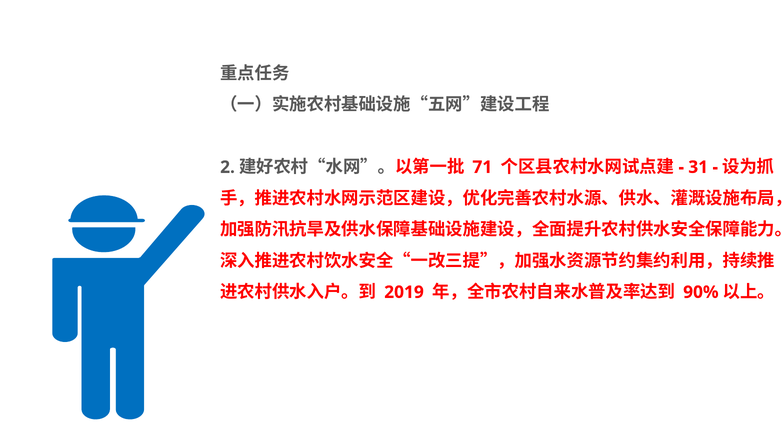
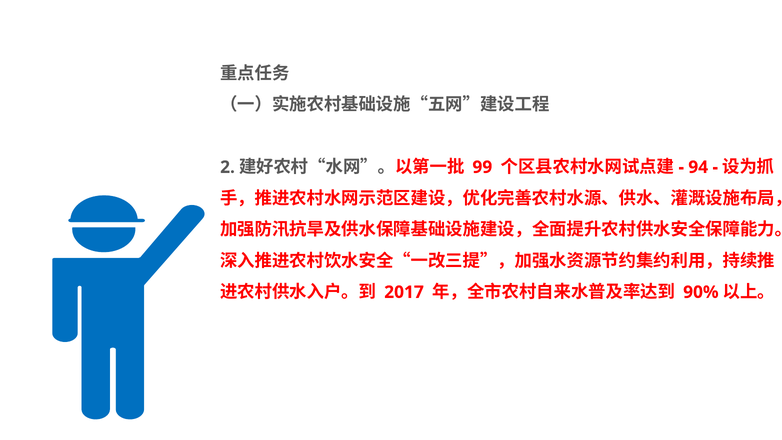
71: 71 -> 99 (482, 167)
31: 31 -> 94 (698, 167)
2019: 2019 -> 2017 (404, 292)
